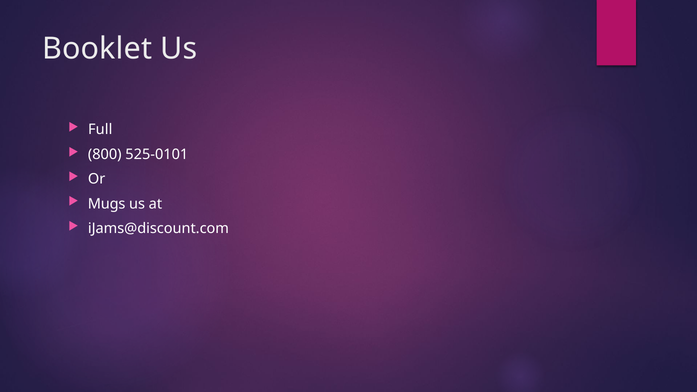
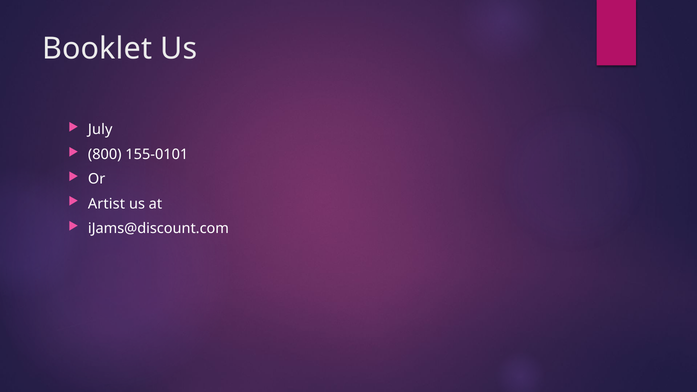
Full: Full -> July (100, 130)
525-0101: 525-0101 -> 155-0101 (157, 154)
Mugs: Mugs -> Artist (106, 204)
